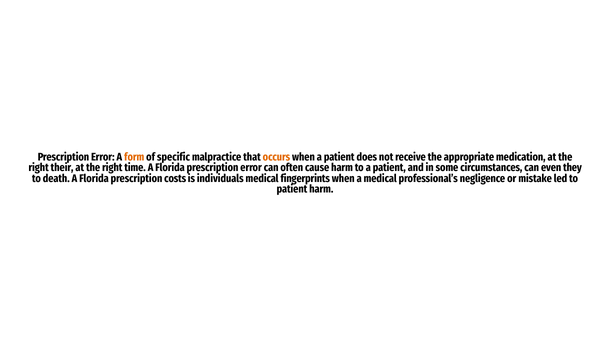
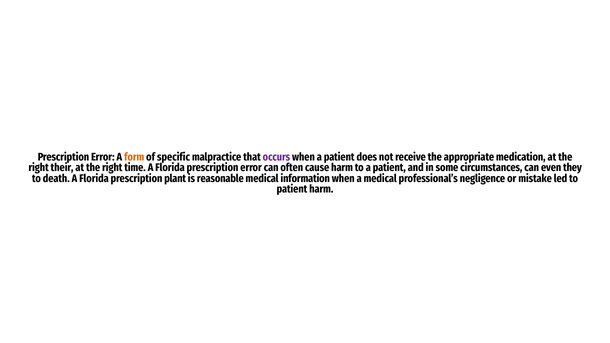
occurs colour: orange -> purple (276, 157)
costs: costs -> plant (175, 178)
individuals: individuals -> reasonable (220, 178)
fingerprints: fingerprints -> information (305, 178)
